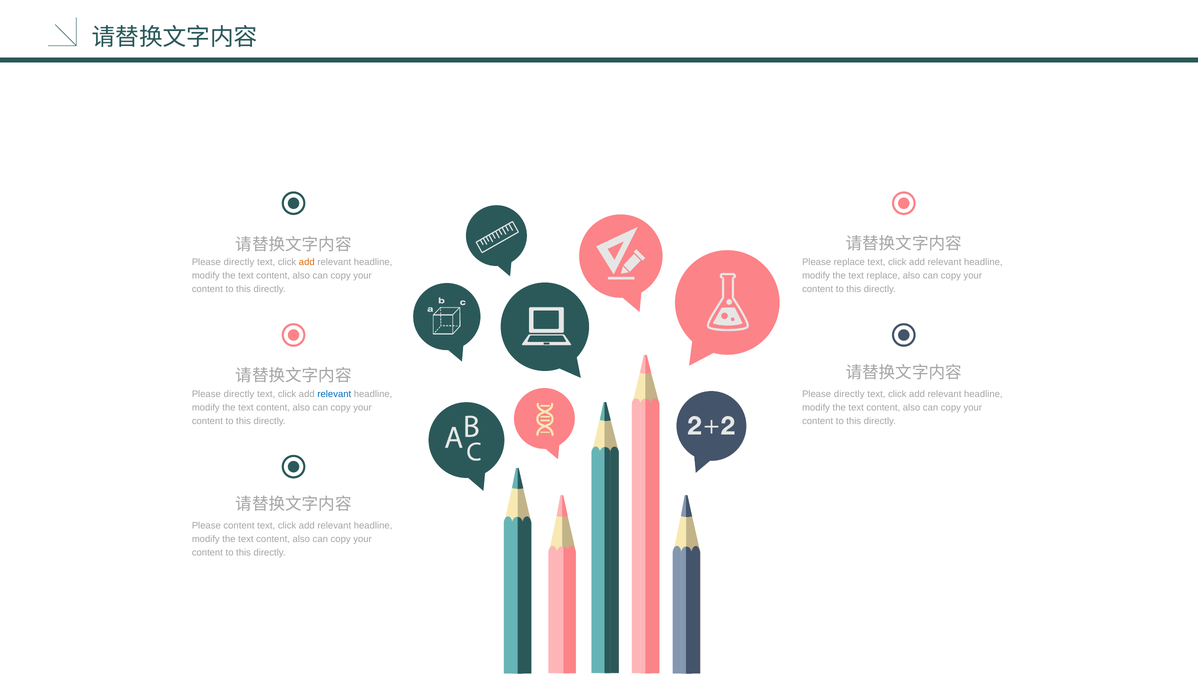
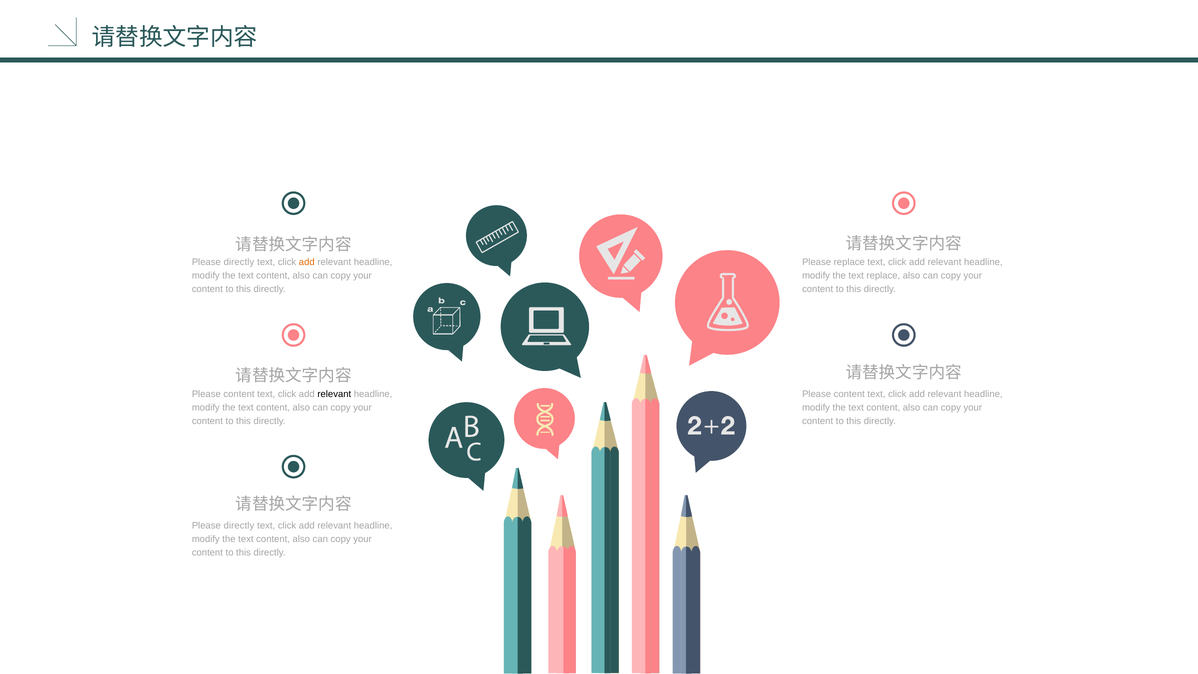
directly: directly -> content (239, 394)
relevant colour: blue -> black (334, 394)
directly: directly -> content (849, 394)
content: content -> directly (239, 525)
